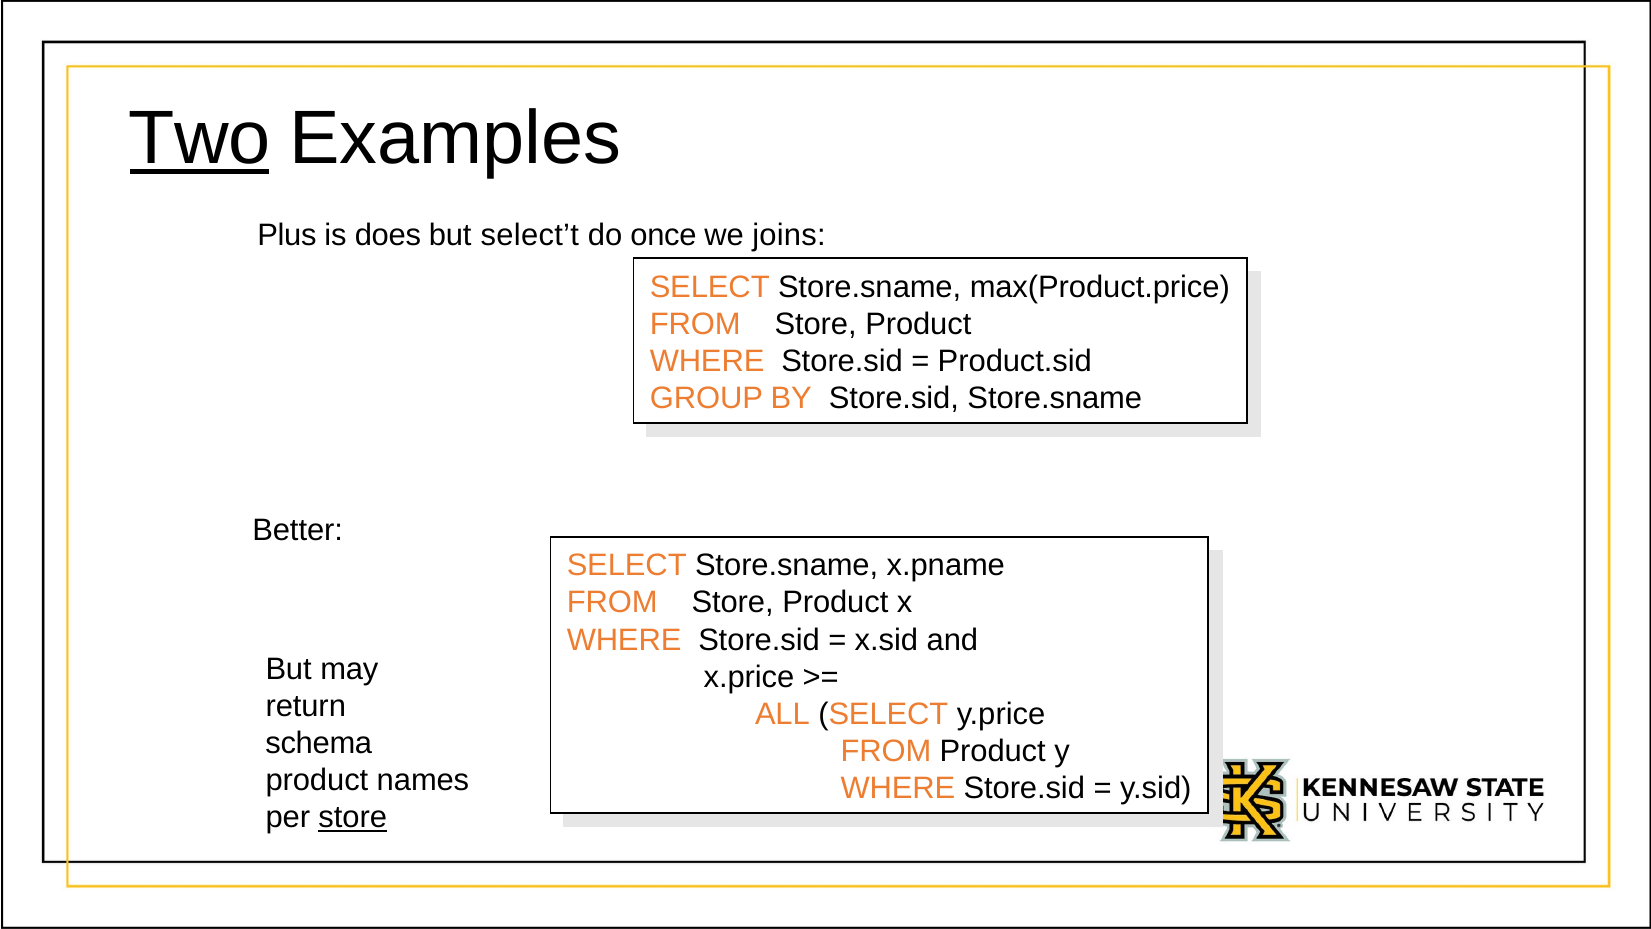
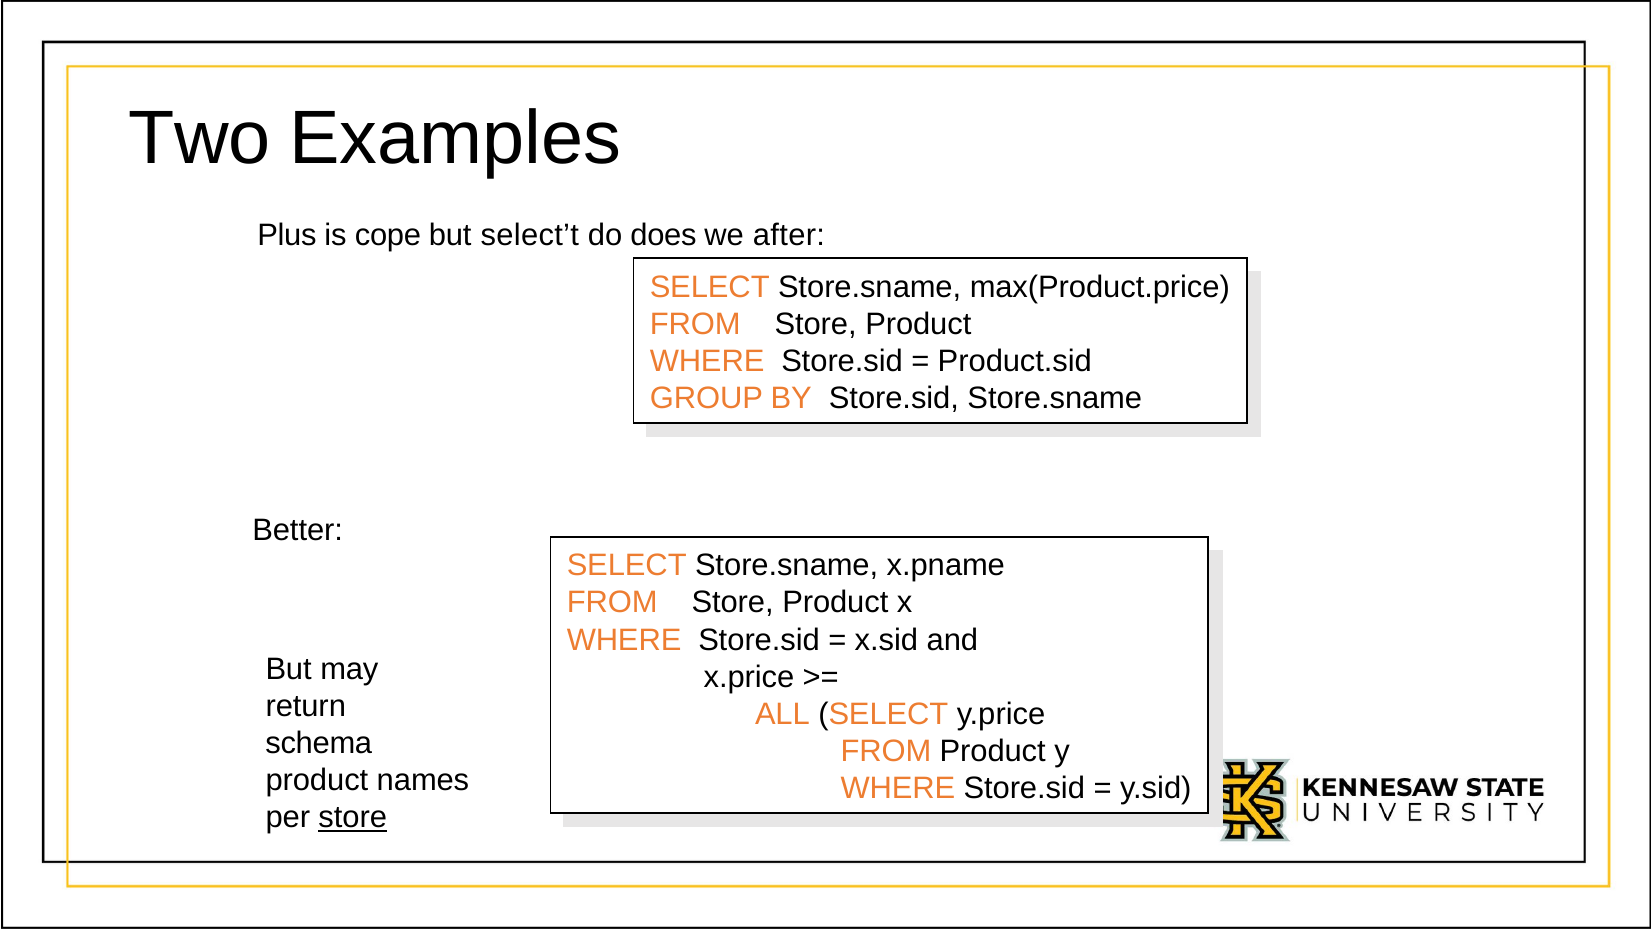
Two underline: present -> none (200, 139)
does: does -> cope (388, 235)
once: once -> does (663, 235)
joins: joins -> after (789, 235)
